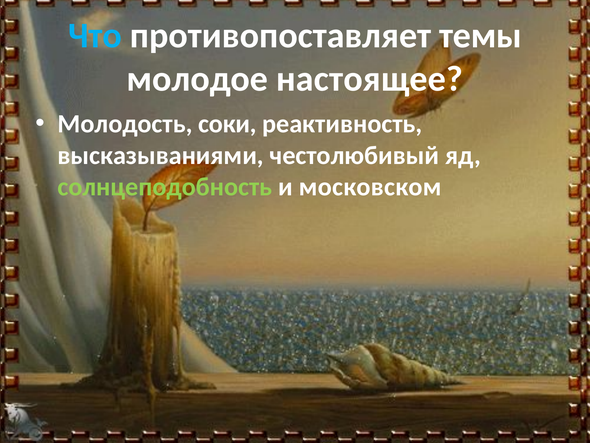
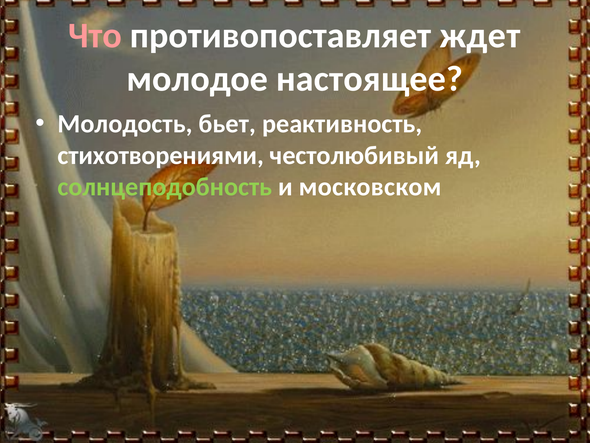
Что colour: light blue -> pink (95, 35)
темы: темы -> ждет (480, 35)
соки: соки -> бьет (227, 124)
высказываниями: высказываниями -> стихотворениями (161, 155)
